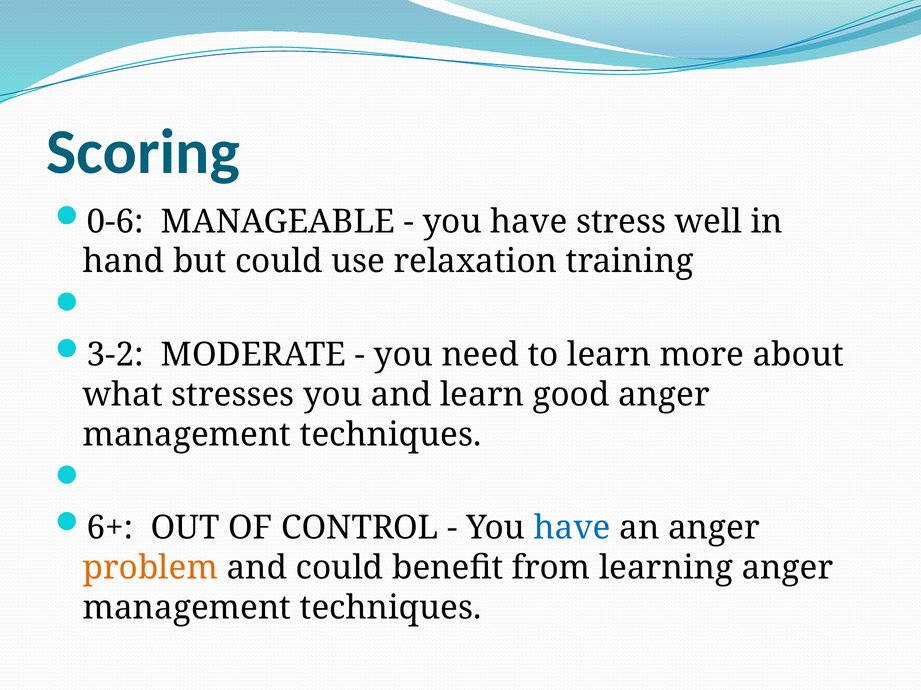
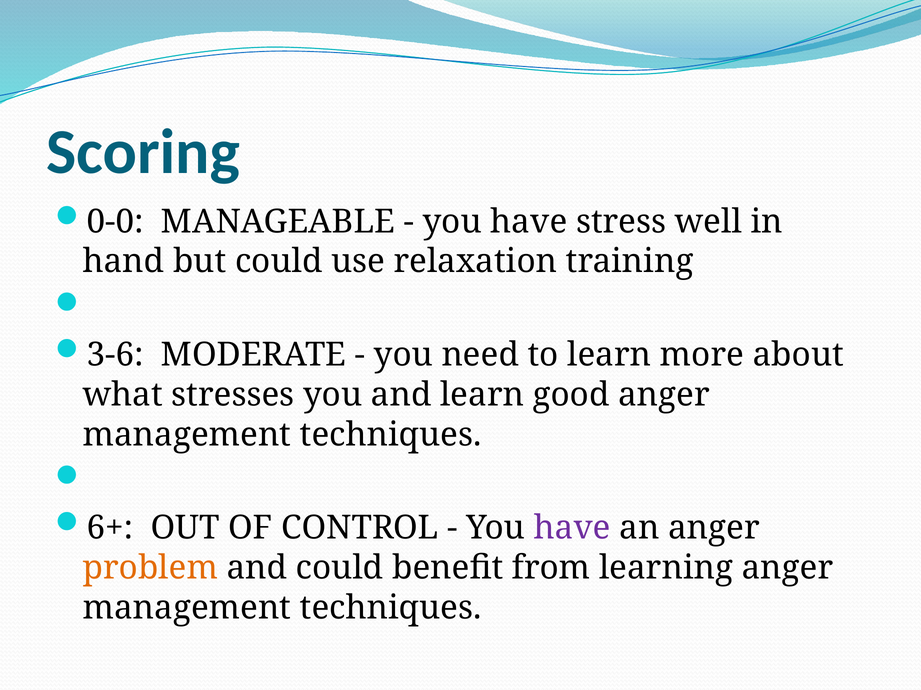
0-6: 0-6 -> 0-0 (115, 222)
3-2: 3-2 -> 3-6 (115, 355)
have colour: blue -> purple (572, 528)
